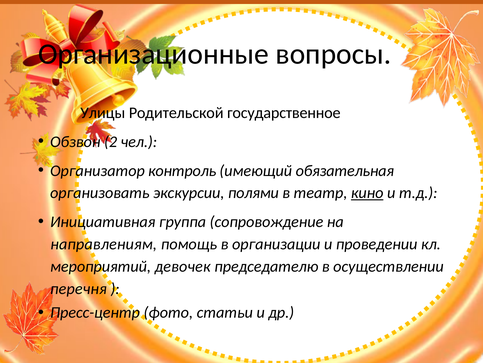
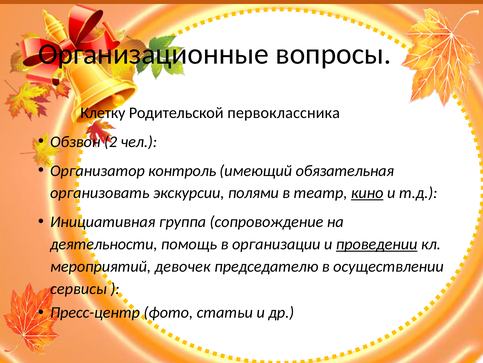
Улицы: Улицы -> Клетку (103, 113)
государственное: государственное -> первоклассника (284, 113)
направлениям: направлениям -> деятельности (104, 244)
проведении underline: none -> present (377, 244)
перечня: перечня -> сервисы (78, 288)
